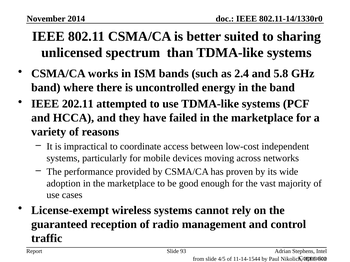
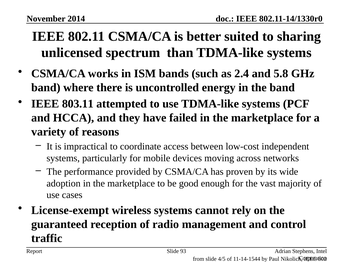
202.11: 202.11 -> 803.11 (78, 104)
